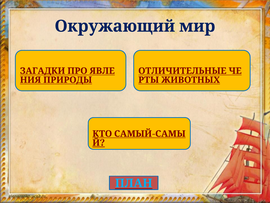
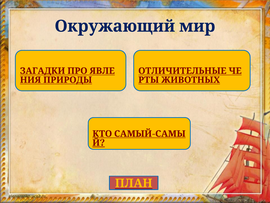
ПЛАН colour: light blue -> yellow (134, 183)
